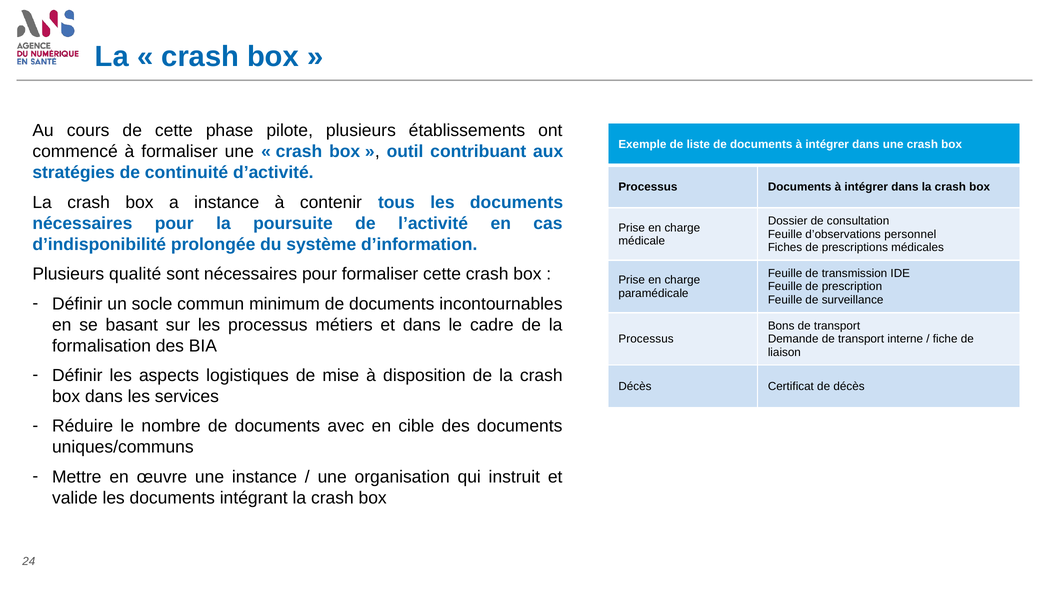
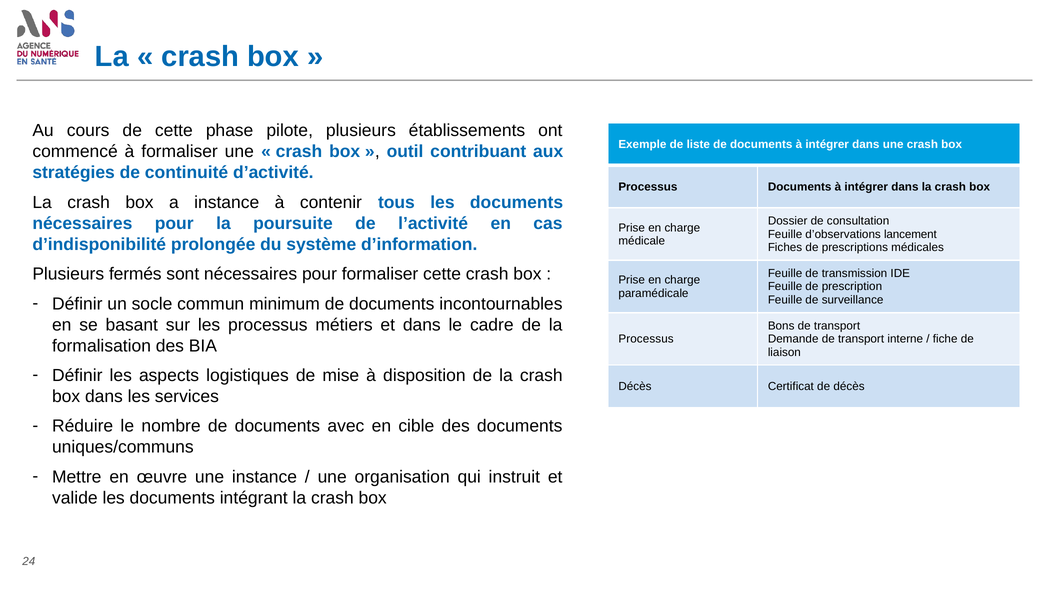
personnel: personnel -> lancement (910, 234)
qualité: qualité -> fermés (135, 274)
